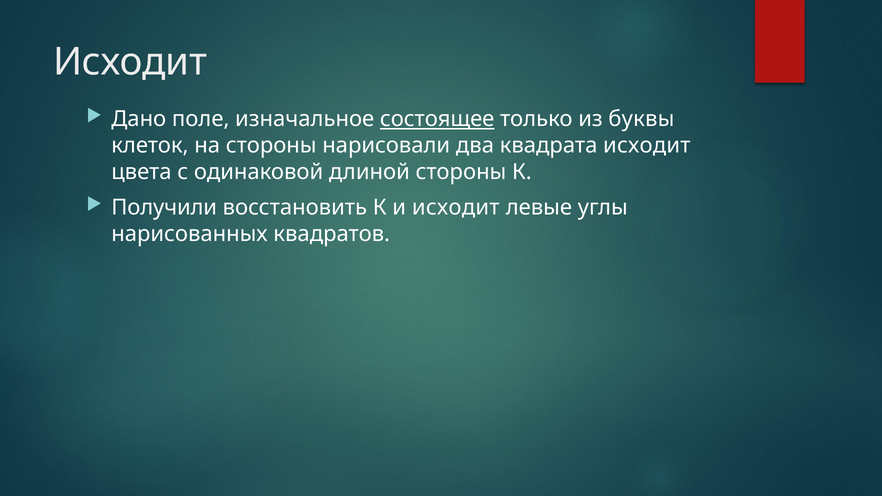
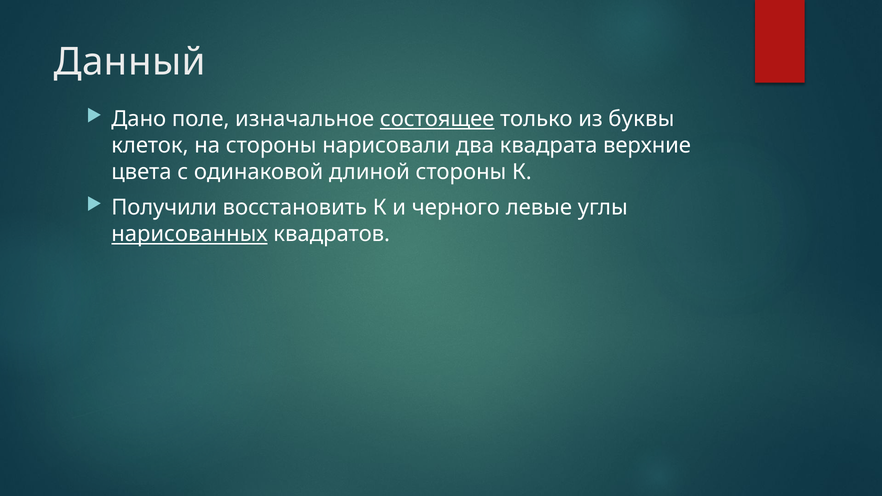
Исходит: Исходит -> Данный (130, 62)
квадрата исходит: исходит -> верхние (647, 146)
и исходит: исходит -> черного (456, 208)
нарисованных underline: none -> present (189, 234)
